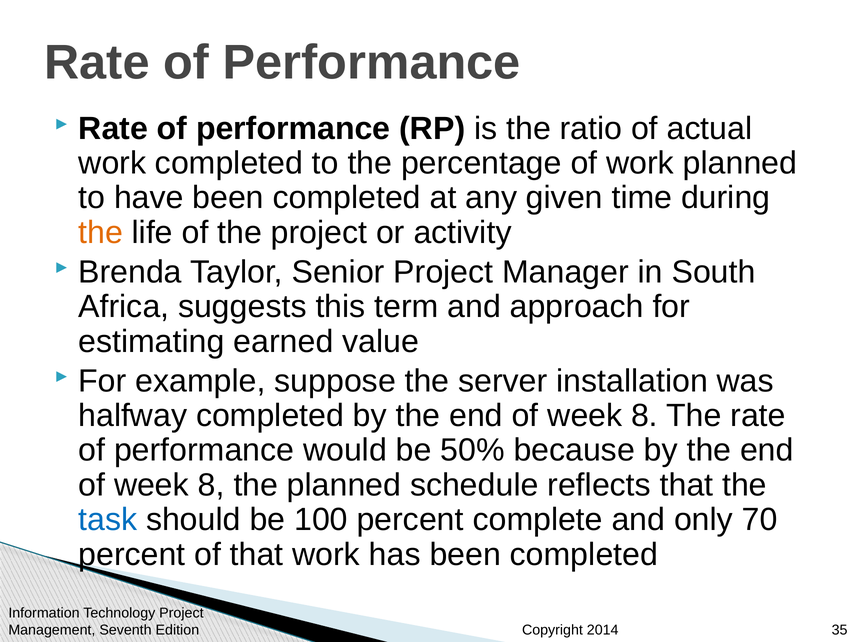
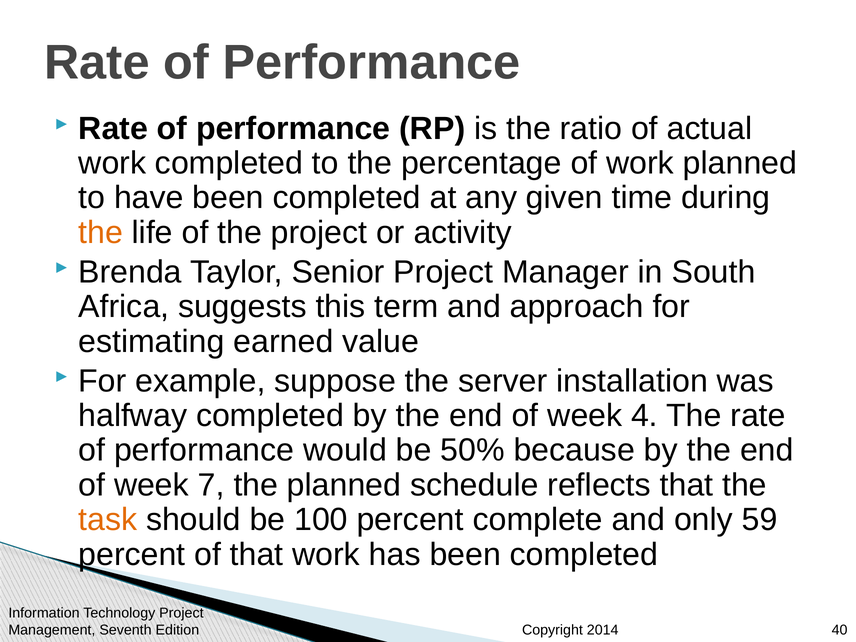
8: 8 -> 4 (645, 416)
8: 8 -> 7 (211, 485)
task colour: blue -> orange (108, 520)
70: 70 -> 59 (760, 520)
35: 35 -> 40 (840, 630)
